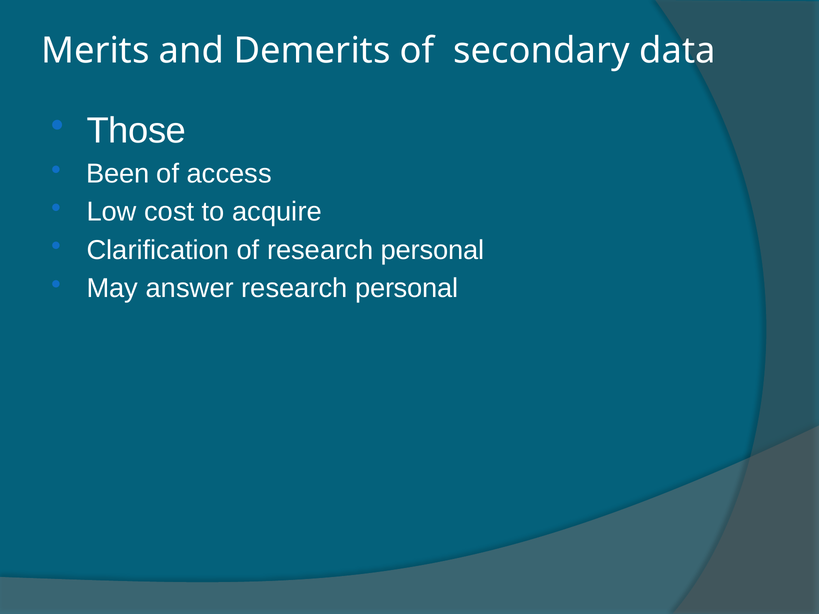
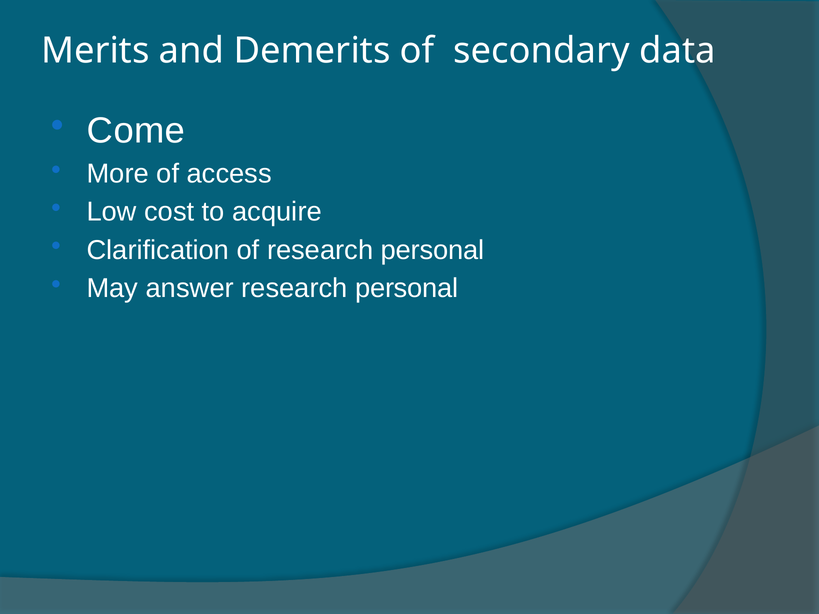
Those: Those -> Come (136, 131)
Been: Been -> More (118, 174)
